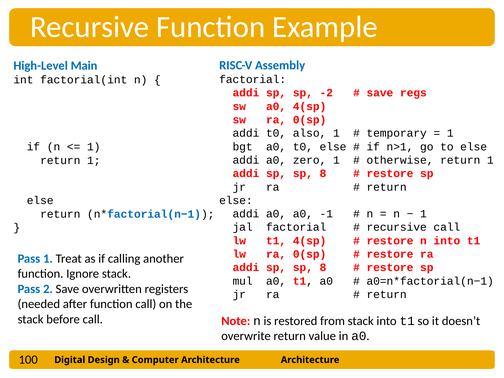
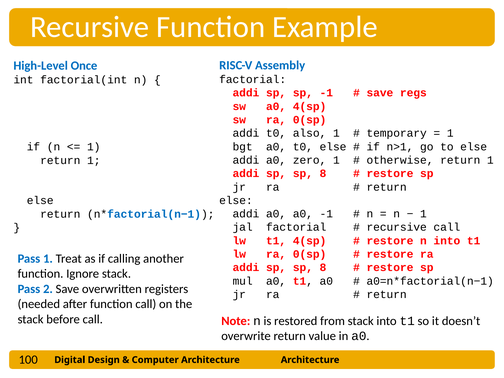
Main: Main -> Once (84, 66)
sp -2: -2 -> -1 (326, 93)
